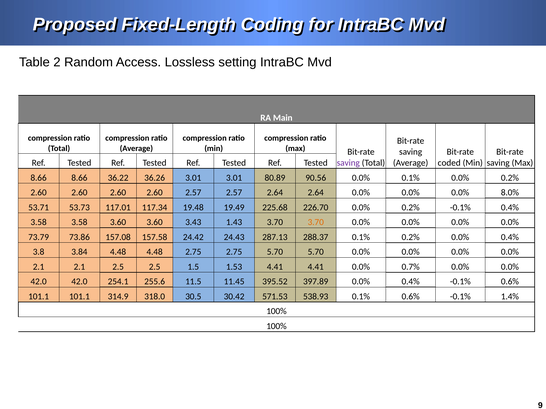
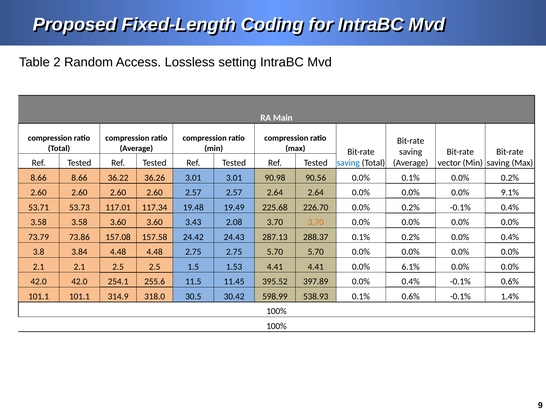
saving colour: purple -> blue (348, 163)
coded: coded -> vector (449, 163)
80.89: 80.89 -> 90.98 (275, 178)
8.0%: 8.0% -> 9.1% (510, 193)
1.43: 1.43 -> 2.08 (234, 223)
0.7%: 0.7% -> 6.1% (411, 267)
571.53: 571.53 -> 598.99 (275, 297)
